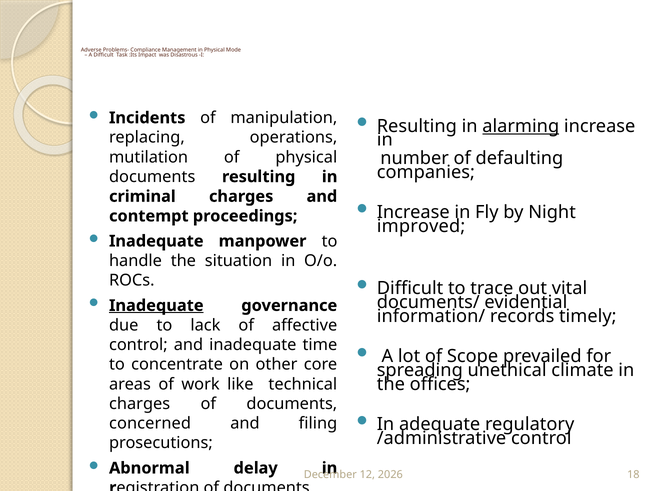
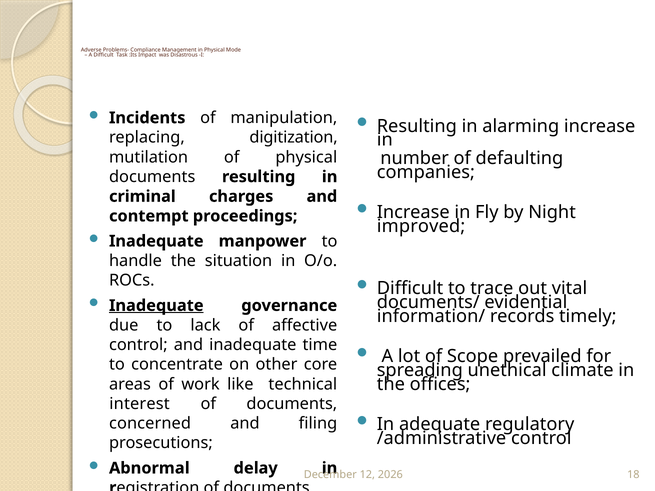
alarming underline: present -> none (521, 126)
operations: operations -> digitization (294, 138)
charges: charges -> interest (140, 404)
